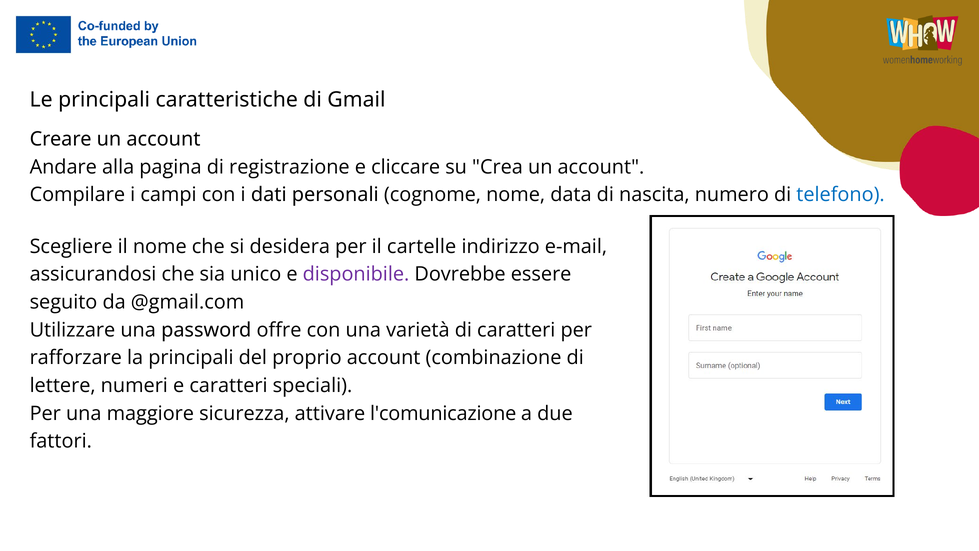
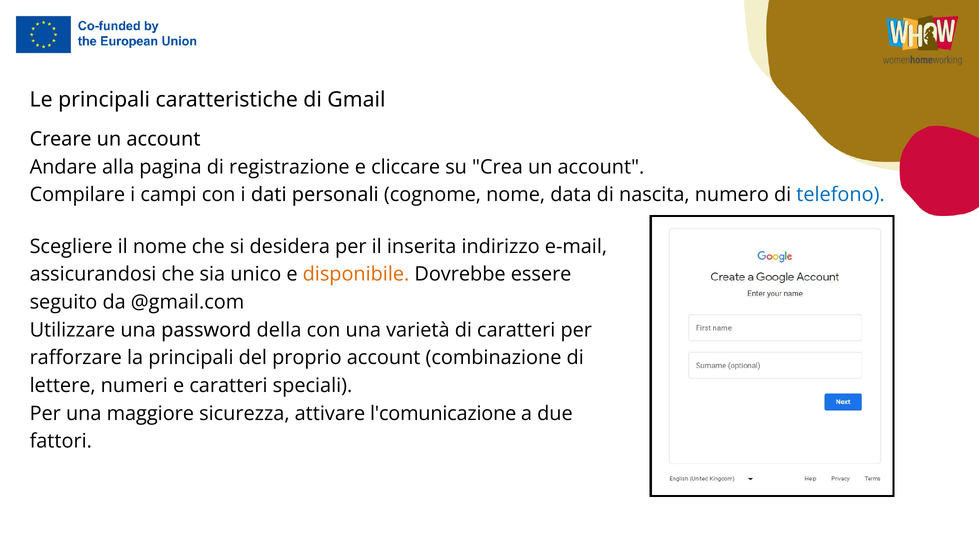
cartelle: cartelle -> inserita (422, 246)
disponibile colour: purple -> orange (356, 274)
offre: offre -> della (279, 330)
